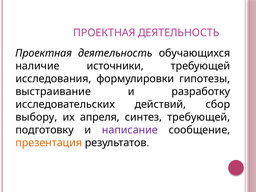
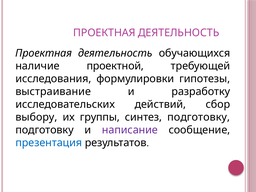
источники: источники -> проектной (115, 66)
апреля: апреля -> группы (100, 117)
синтез требующей: требующей -> подготовку (199, 117)
презентация colour: orange -> blue (49, 143)
